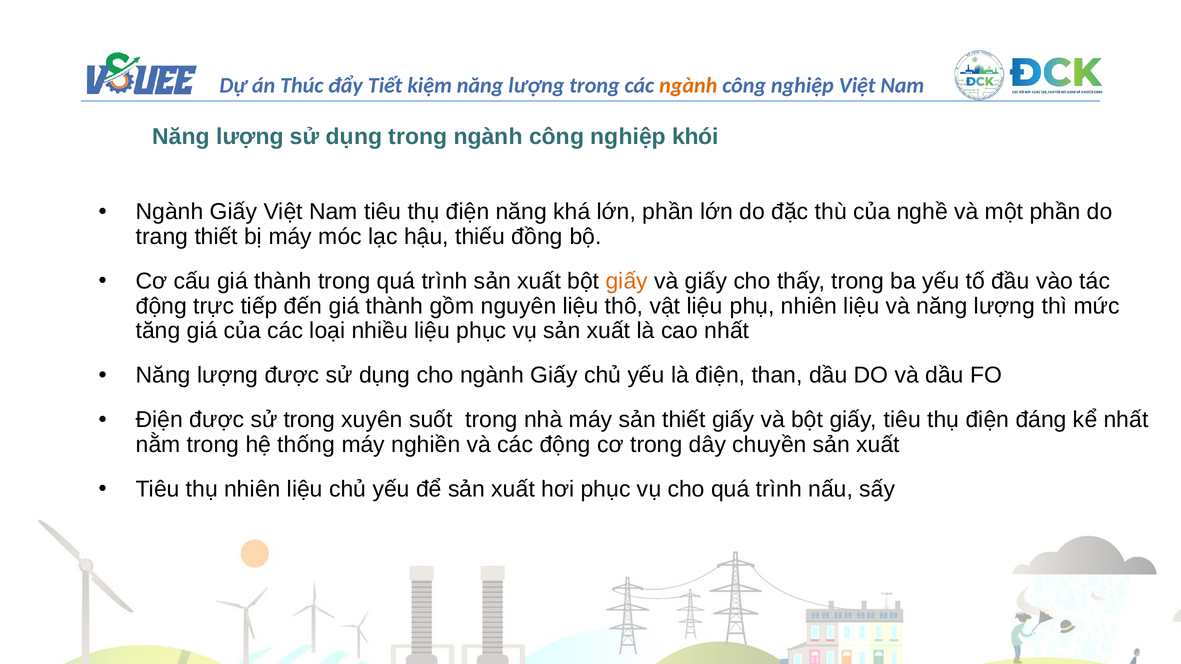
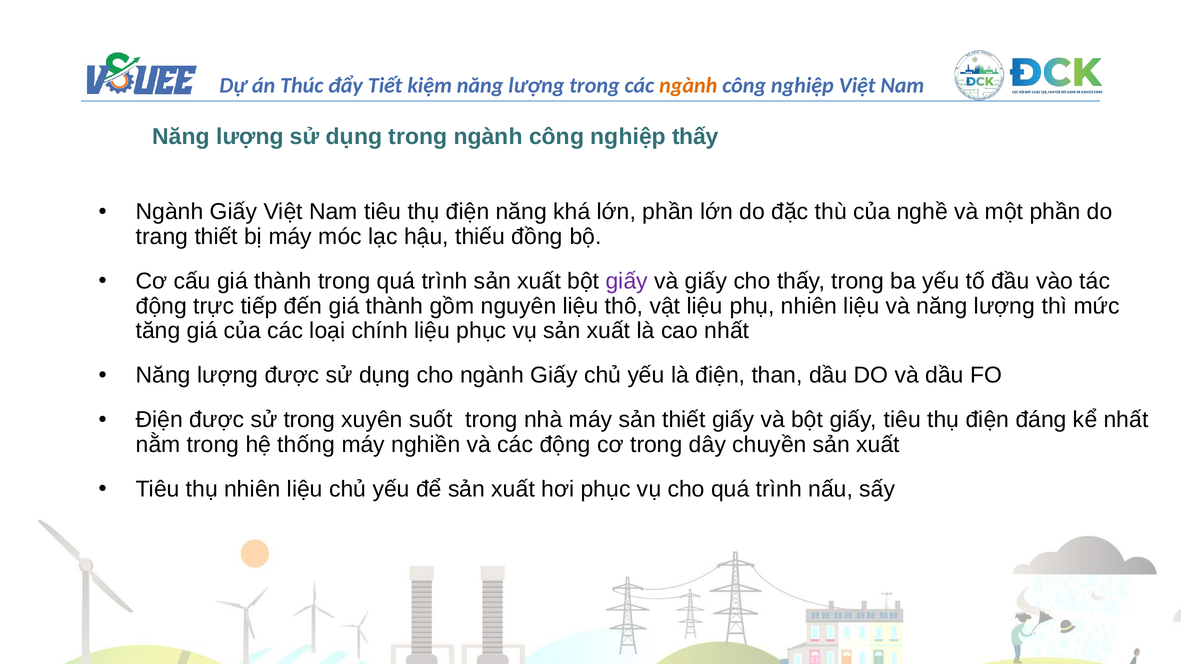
nghiệp khói: khói -> thấy (695, 137)
giấy colour: orange -> purple (627, 281)
nhiều: nhiều -> chính (380, 331)
